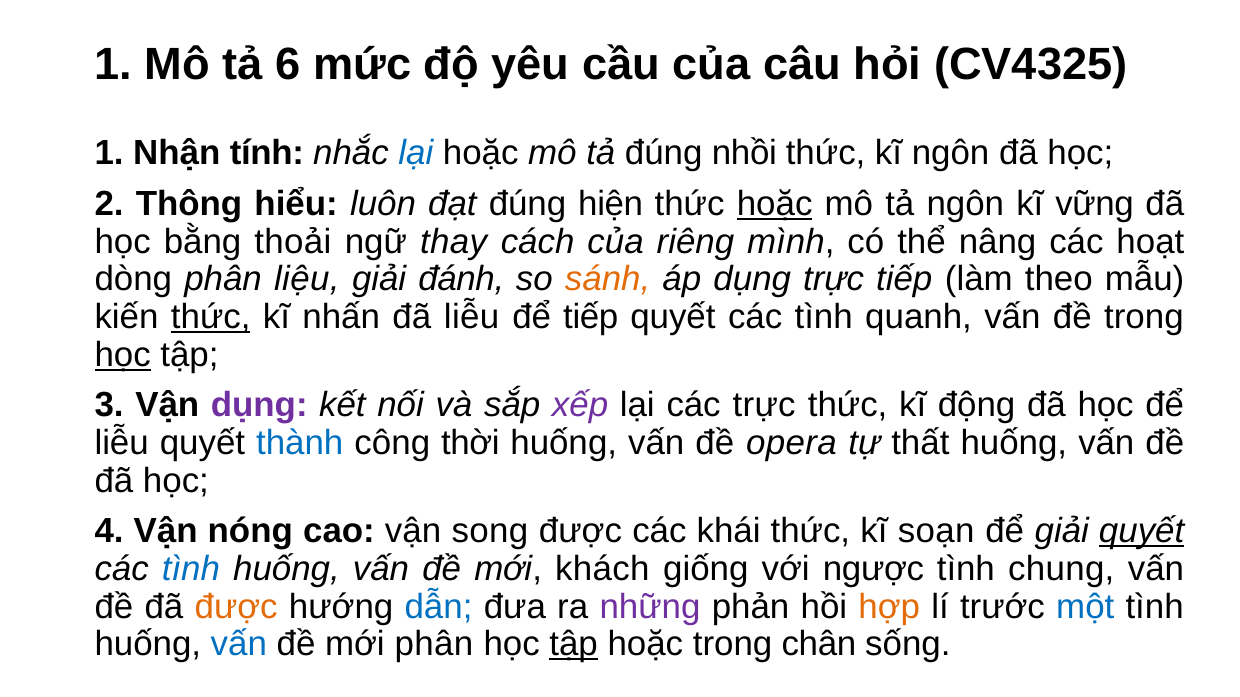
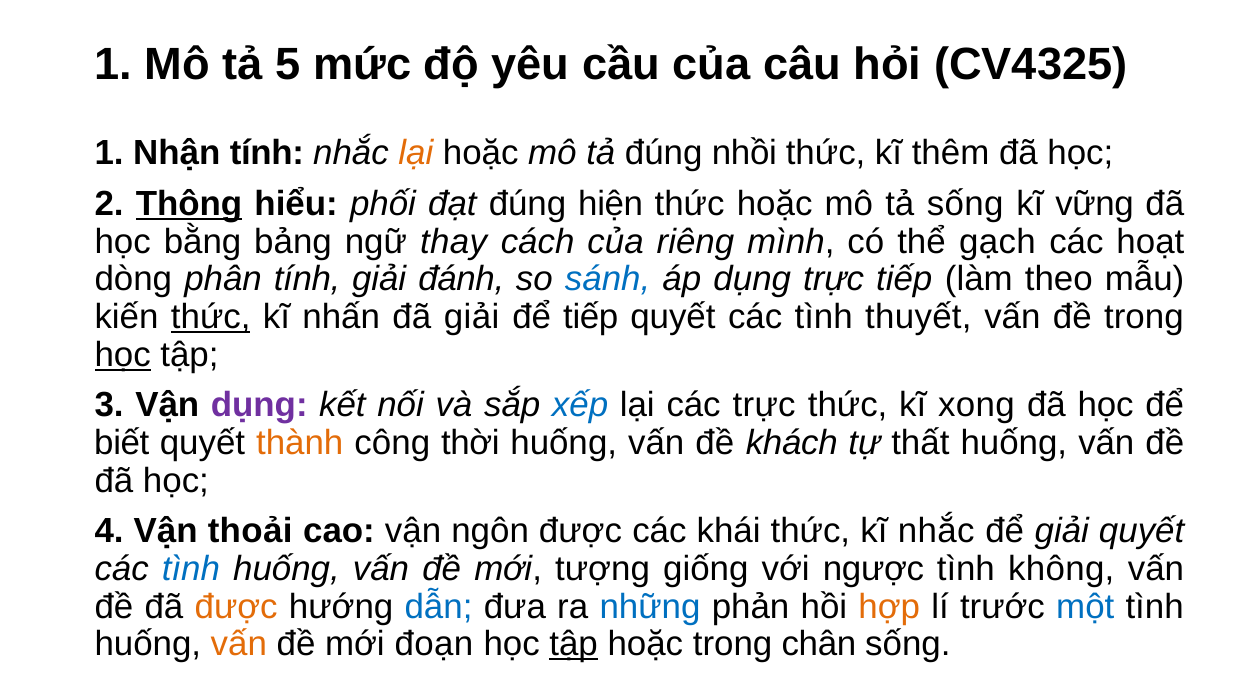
6: 6 -> 5 (288, 65)
lại colour: blue -> orange (416, 153)
kĩ ngôn: ngôn -> thêm (951, 153)
Thông underline: none -> present (189, 204)
luôn: luôn -> phối (383, 204)
hoặc underline: present -> none (775, 204)
tả ngôn: ngôn -> sống (965, 204)
thoải: thoải -> bảng (293, 242)
nâng: nâng -> gạch (997, 242)
phân liệu: liệu -> tính (307, 279)
sánh colour: orange -> blue (608, 279)
đã liễu: liễu -> giải (472, 317)
quanh: quanh -> thuyết (918, 317)
xếp colour: purple -> blue (580, 405)
động: động -> xong (976, 405)
liễu: liễu -> biết (122, 443)
thành colour: blue -> orange (300, 443)
opera: opera -> khách (792, 443)
nóng: nóng -> thoải (250, 532)
song: song -> ngôn (490, 532)
kĩ soạn: soạn -> nhắc (936, 532)
quyết underline: present -> none (1142, 532)
khách: khách -> tượng (603, 569)
chung: chung -> không (1061, 569)
những colour: purple -> blue (650, 607)
vấn colour: blue -> orange (239, 645)
mới phân: phân -> đoạn (434, 645)
